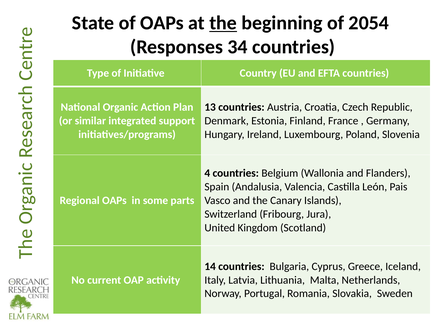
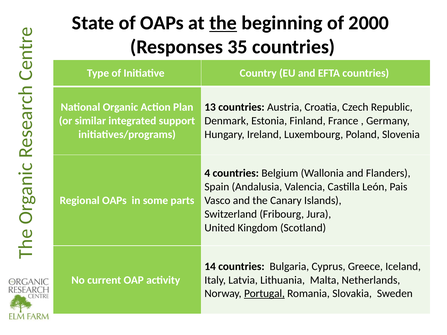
2054: 2054 -> 2000 (369, 23)
34: 34 -> 35 (238, 47)
Portugal underline: none -> present (264, 294)
